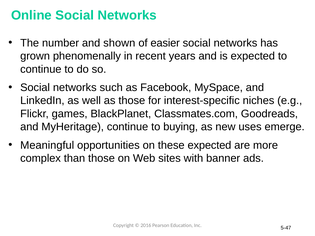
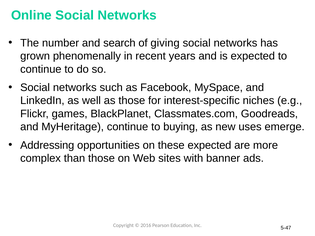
shown: shown -> search (119, 43)
easier: easier -> giving (165, 43)
Meaningful: Meaningful -> Addressing (47, 145)
